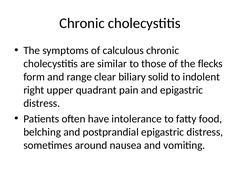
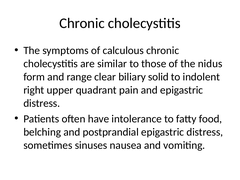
flecks: flecks -> nidus (210, 64)
around: around -> sinuses (91, 145)
